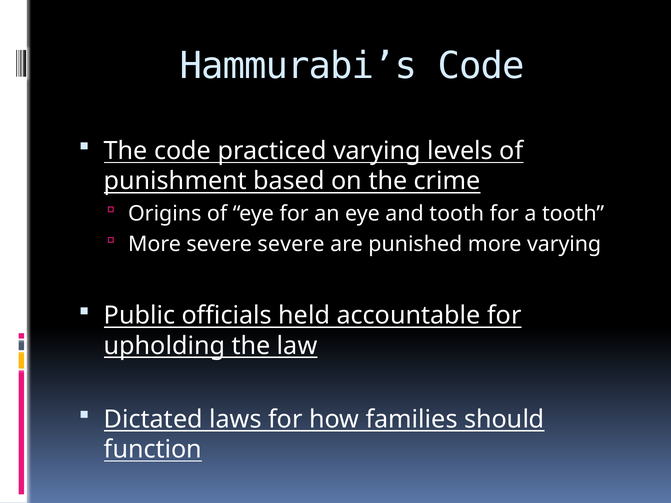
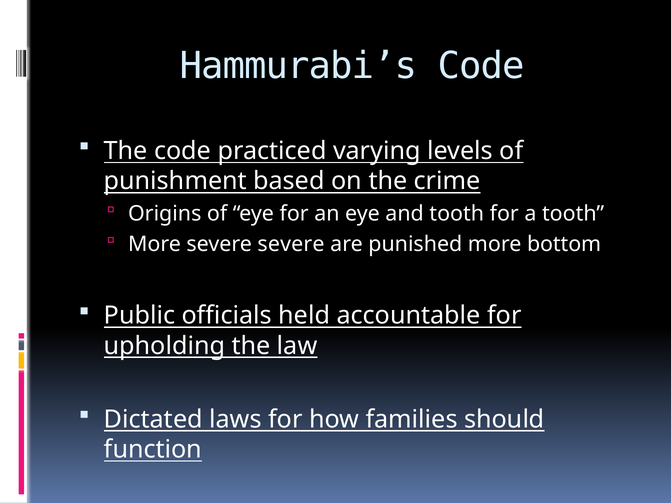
more varying: varying -> bottom (564, 244)
